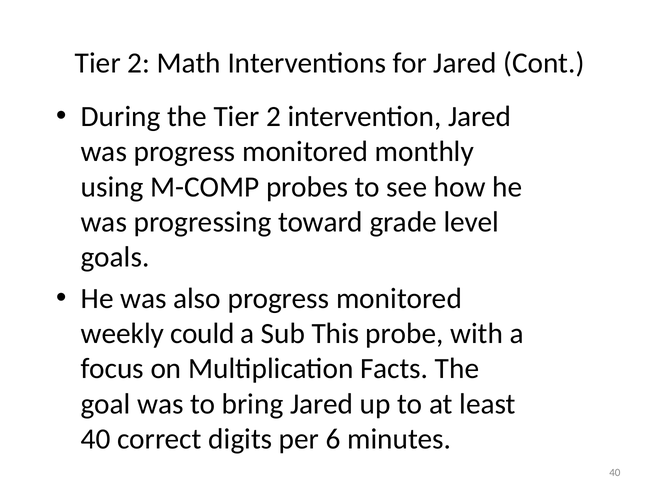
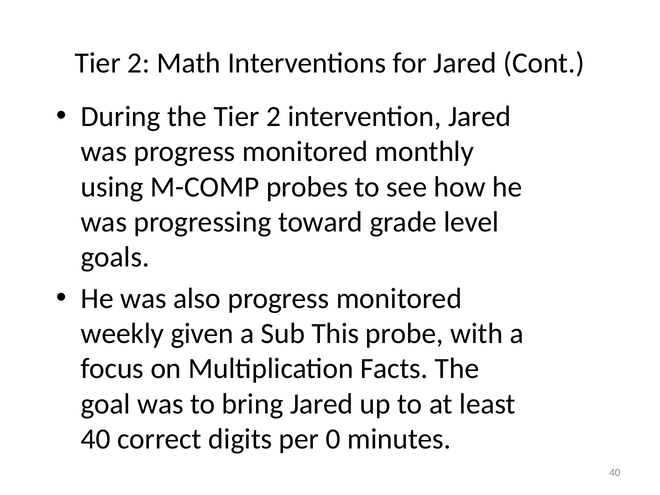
could: could -> given (202, 334)
6: 6 -> 0 (333, 439)
